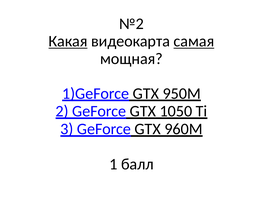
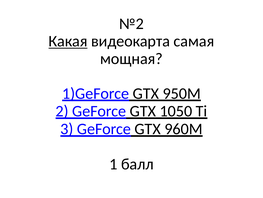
самая underline: present -> none (194, 41)
